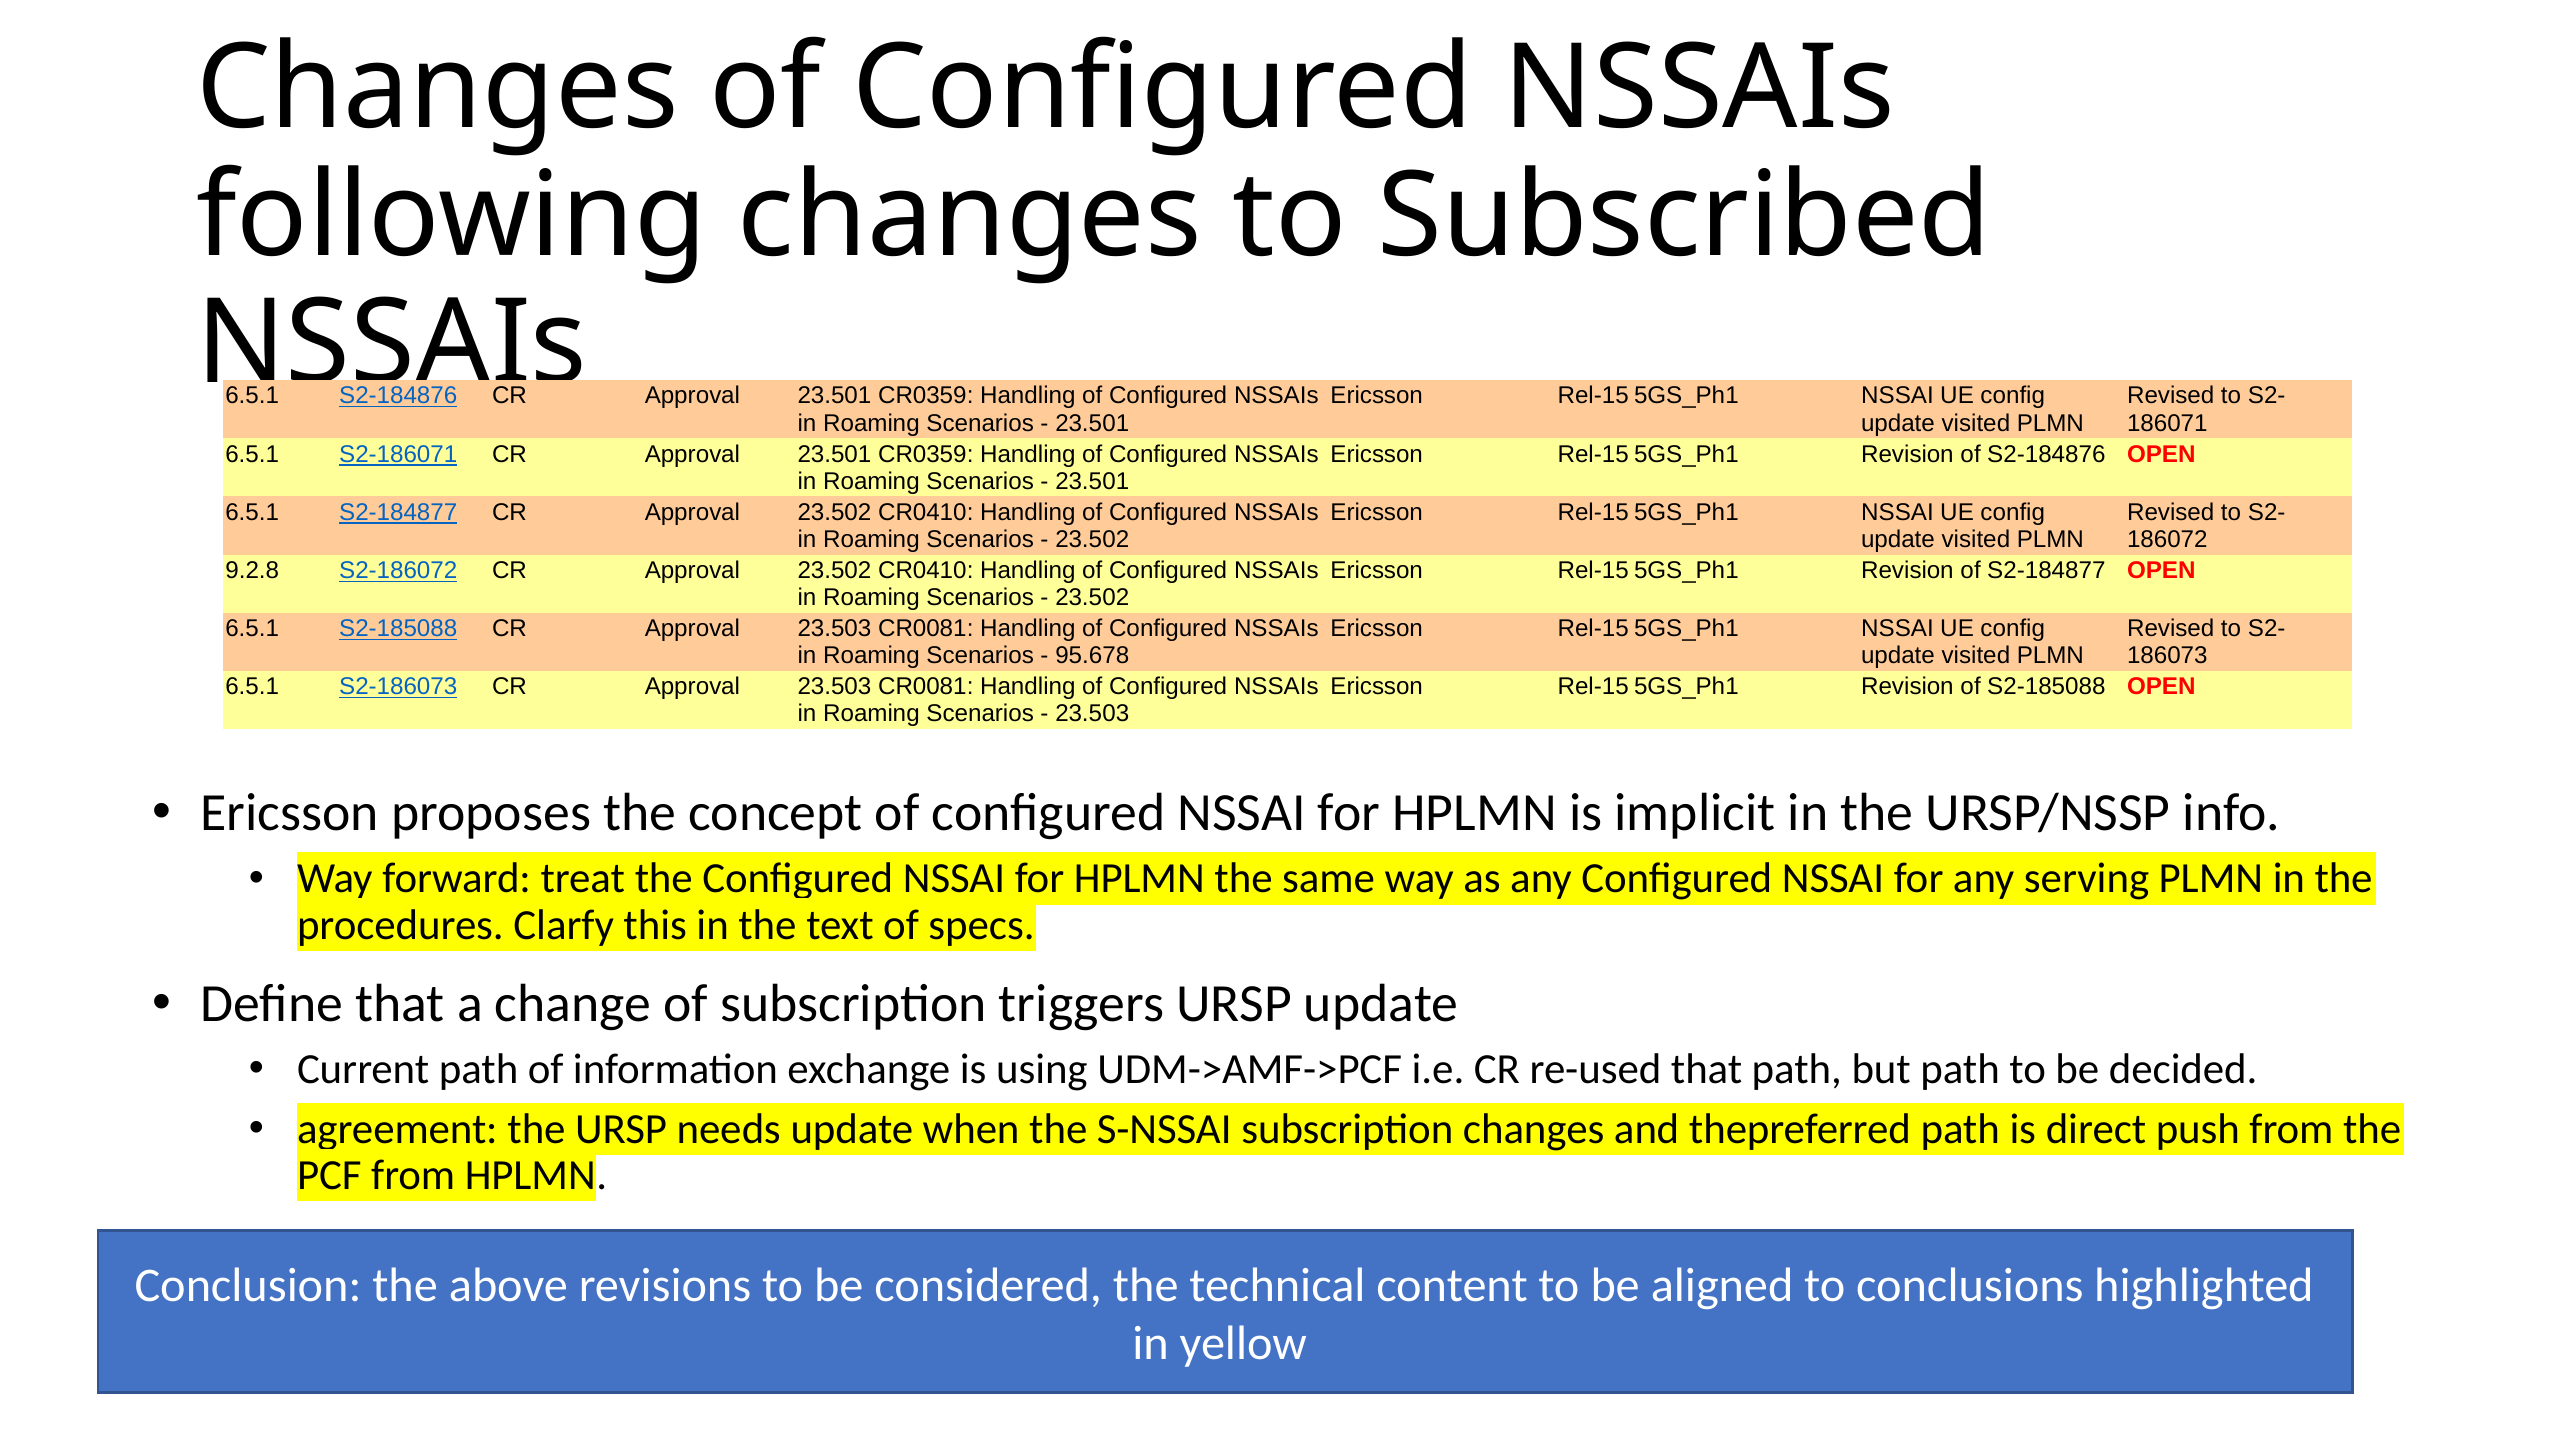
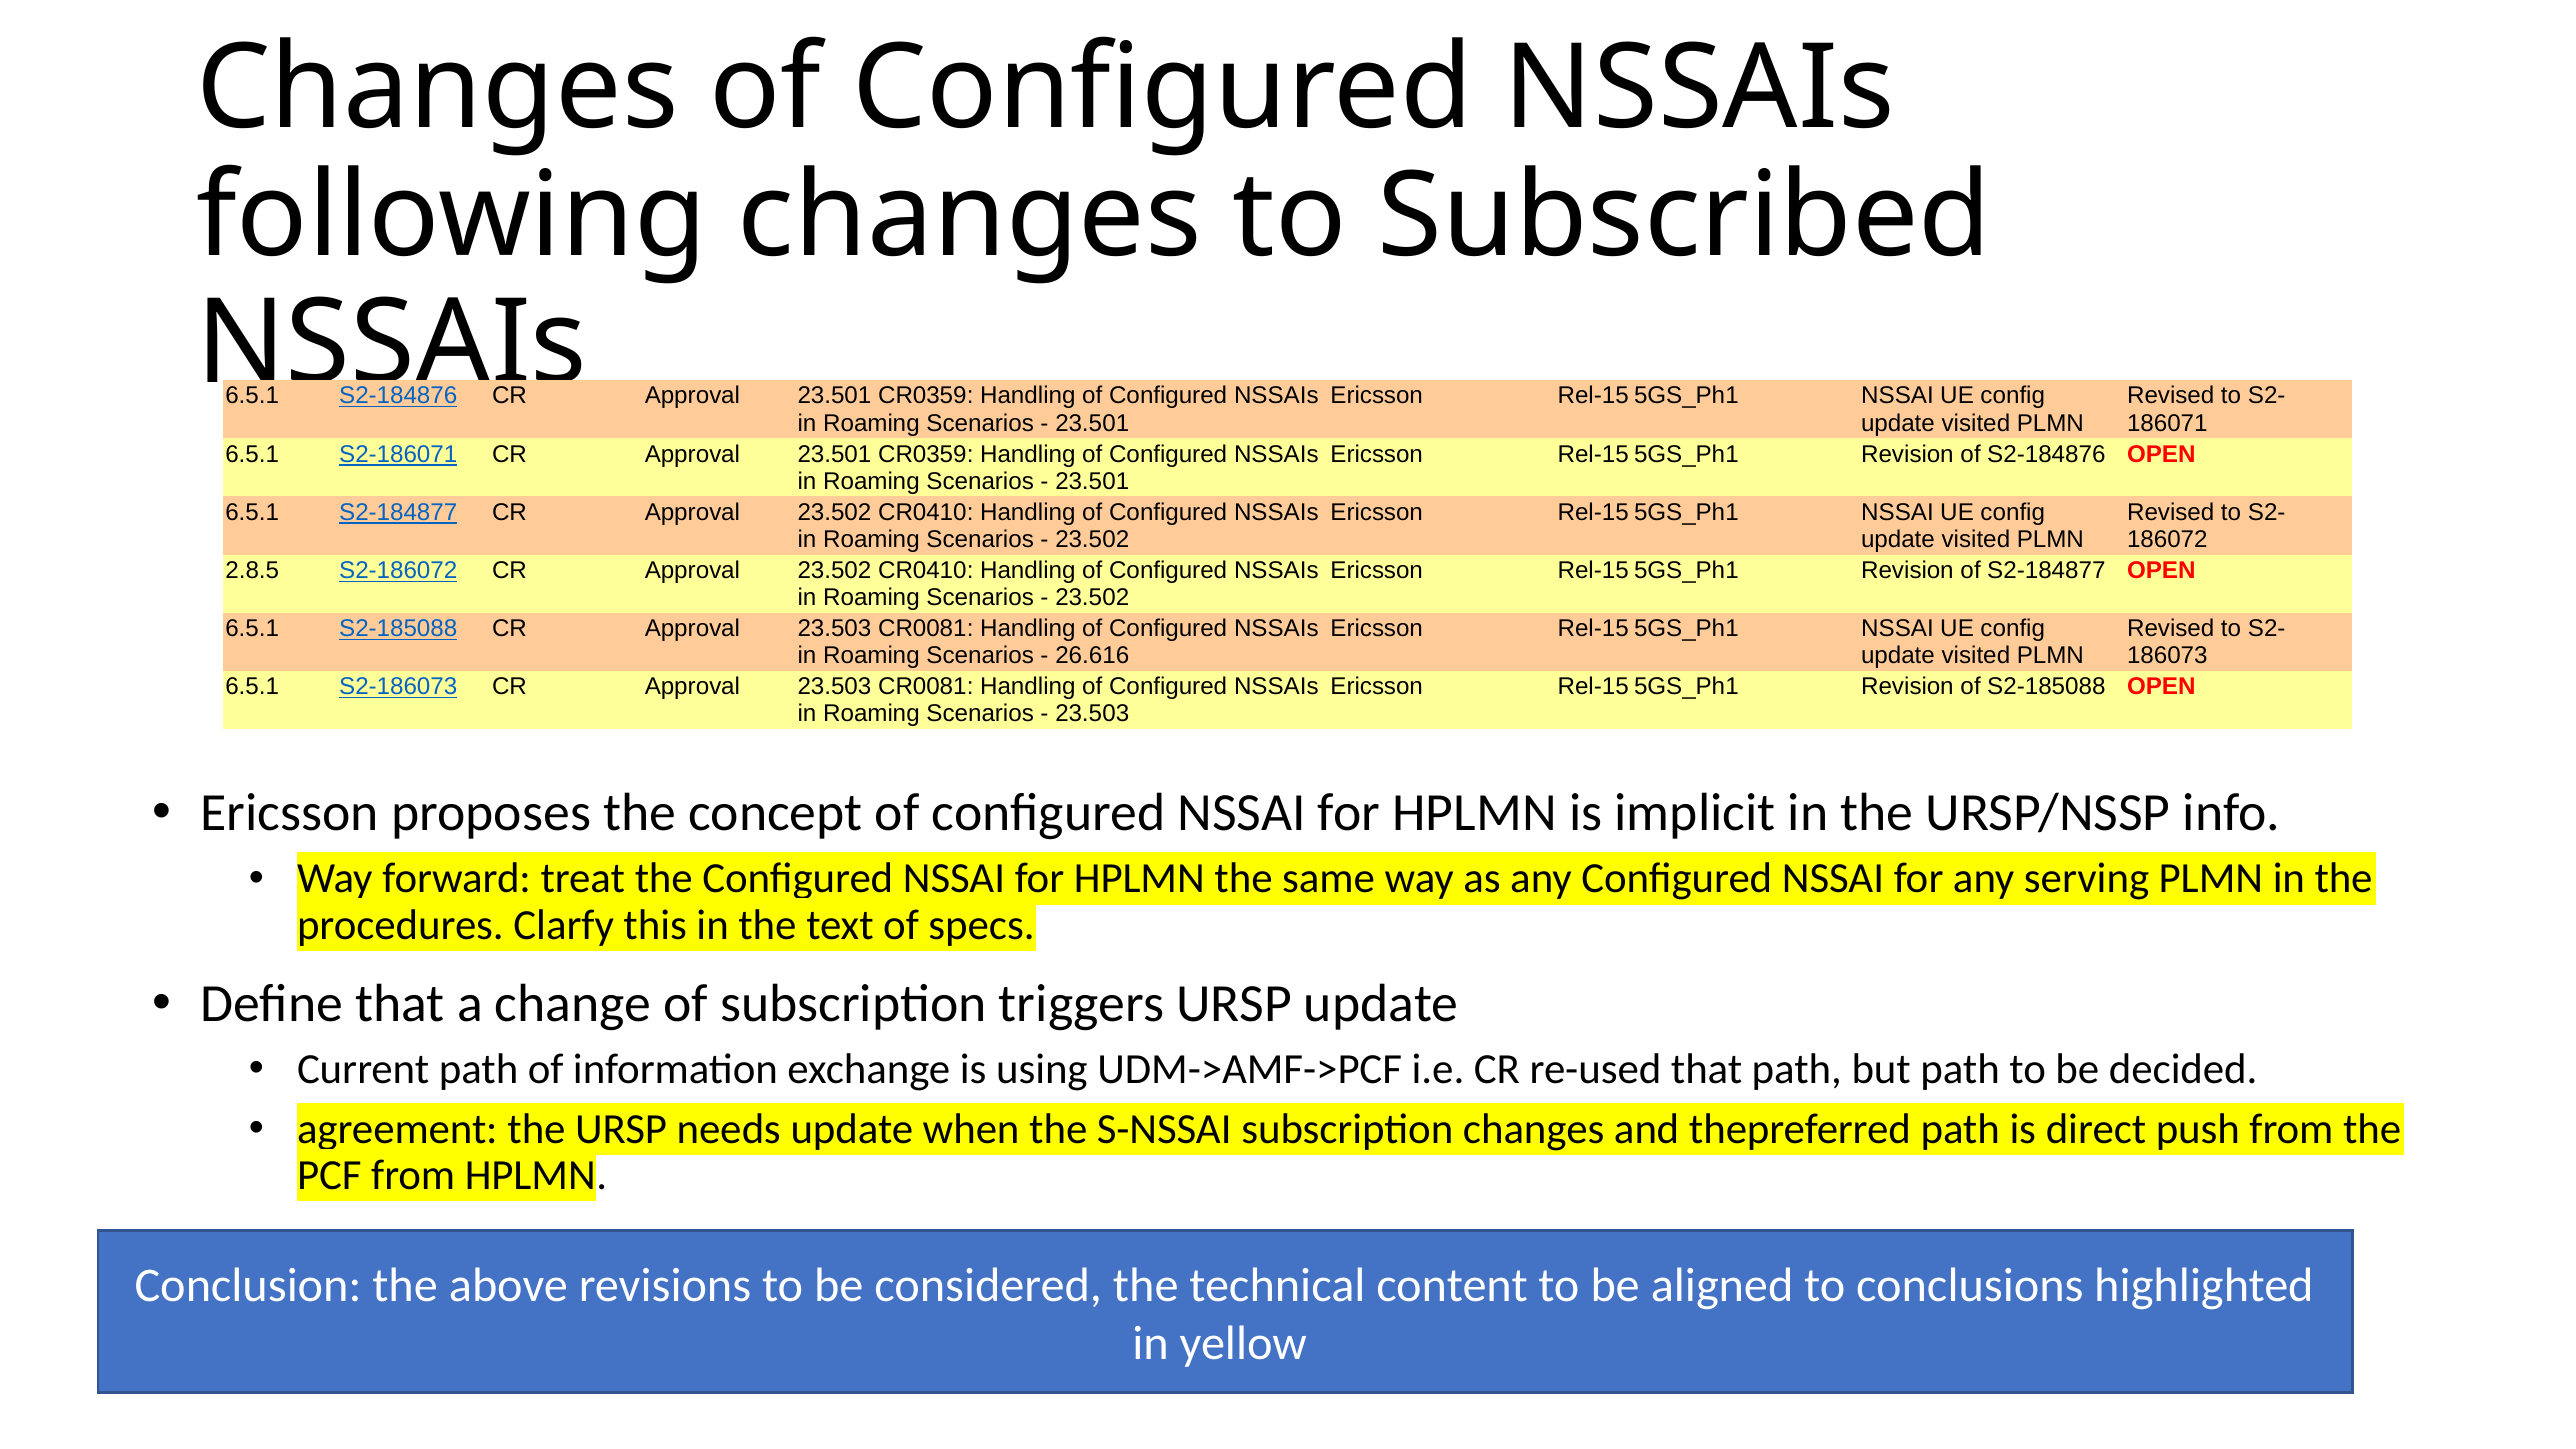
9.2.8: 9.2.8 -> 2.8.5 (252, 571)
95.678: 95.678 -> 26.616 (1092, 656)
